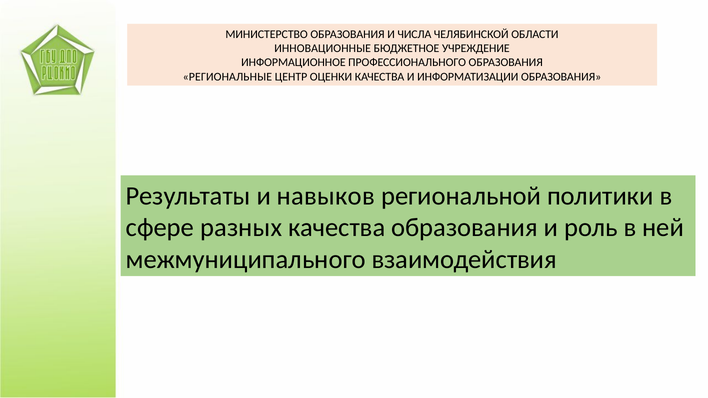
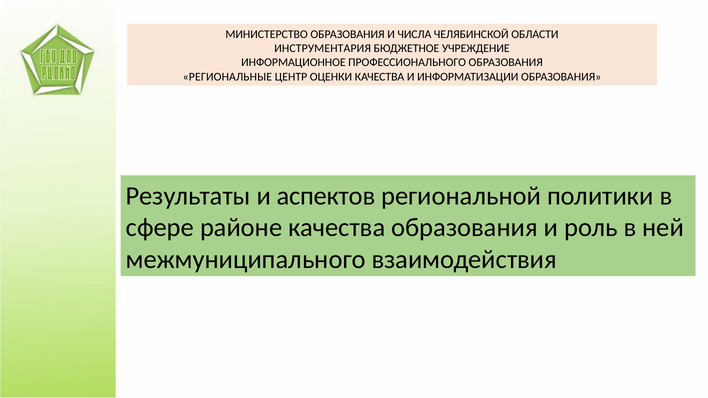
ИННОВАЦИОННЫЕ: ИННОВАЦИОННЫЕ -> ИНСТРУМЕНТАРИЯ (323, 48)
навыков: навыков -> аспектов (326, 196)
разных: разных -> районе (241, 228)
